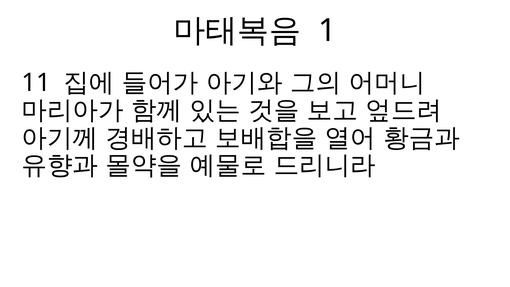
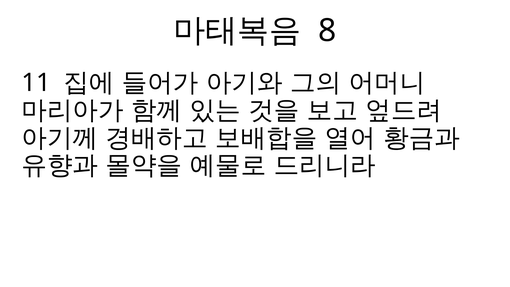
1: 1 -> 8 (327, 31)
